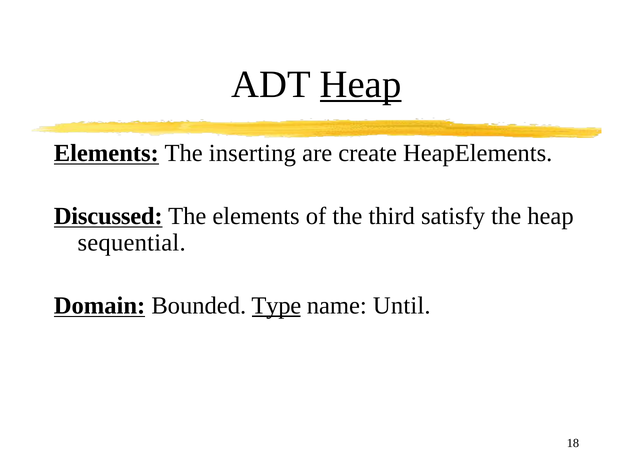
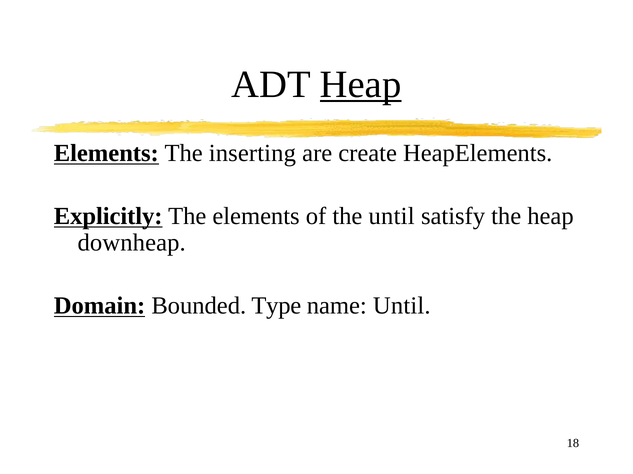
Discussed: Discussed -> Explicitly (108, 217)
the third: third -> until (392, 217)
sequential: sequential -> downheap (132, 243)
Type underline: present -> none (276, 306)
